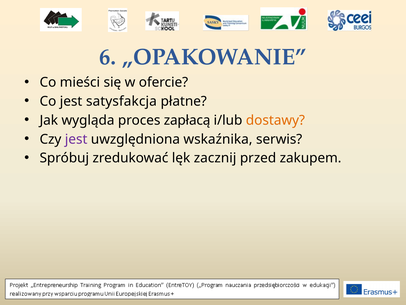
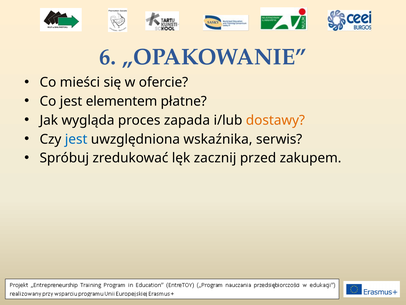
satysfakcja: satysfakcja -> elementem (122, 101)
zapłacą: zapłacą -> zapada (187, 120)
jest colour: purple -> blue (76, 139)
